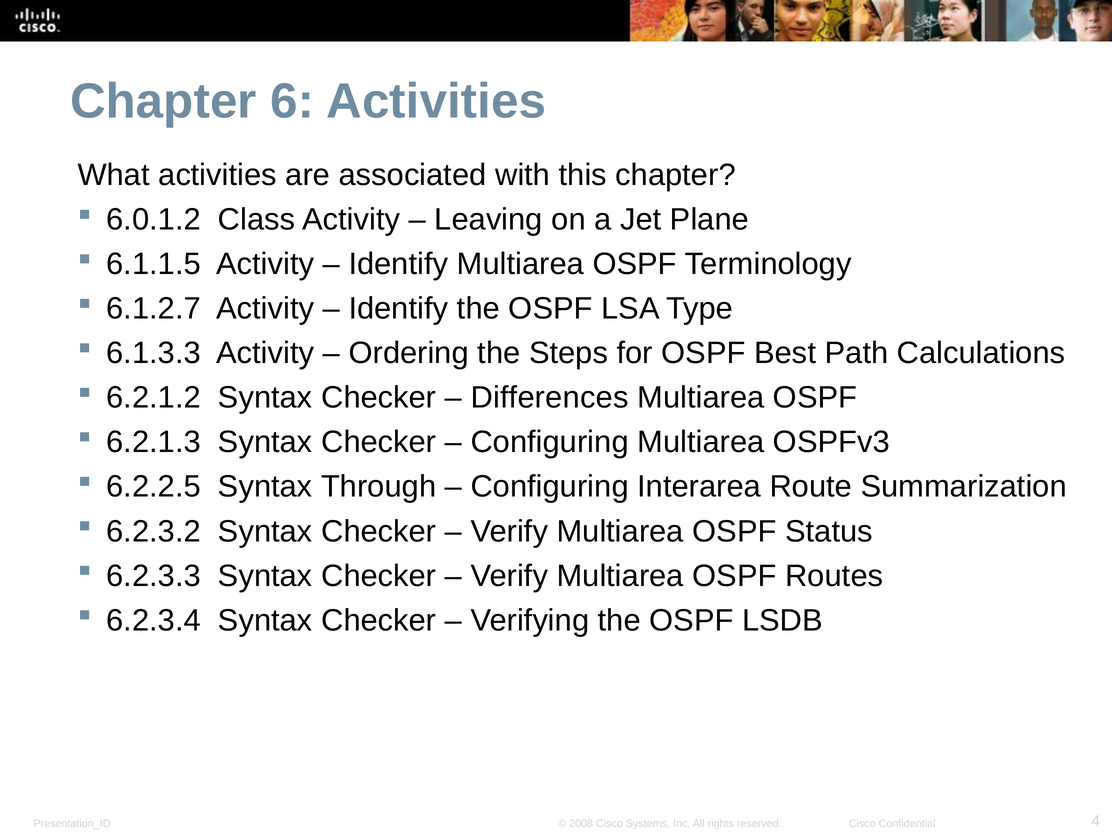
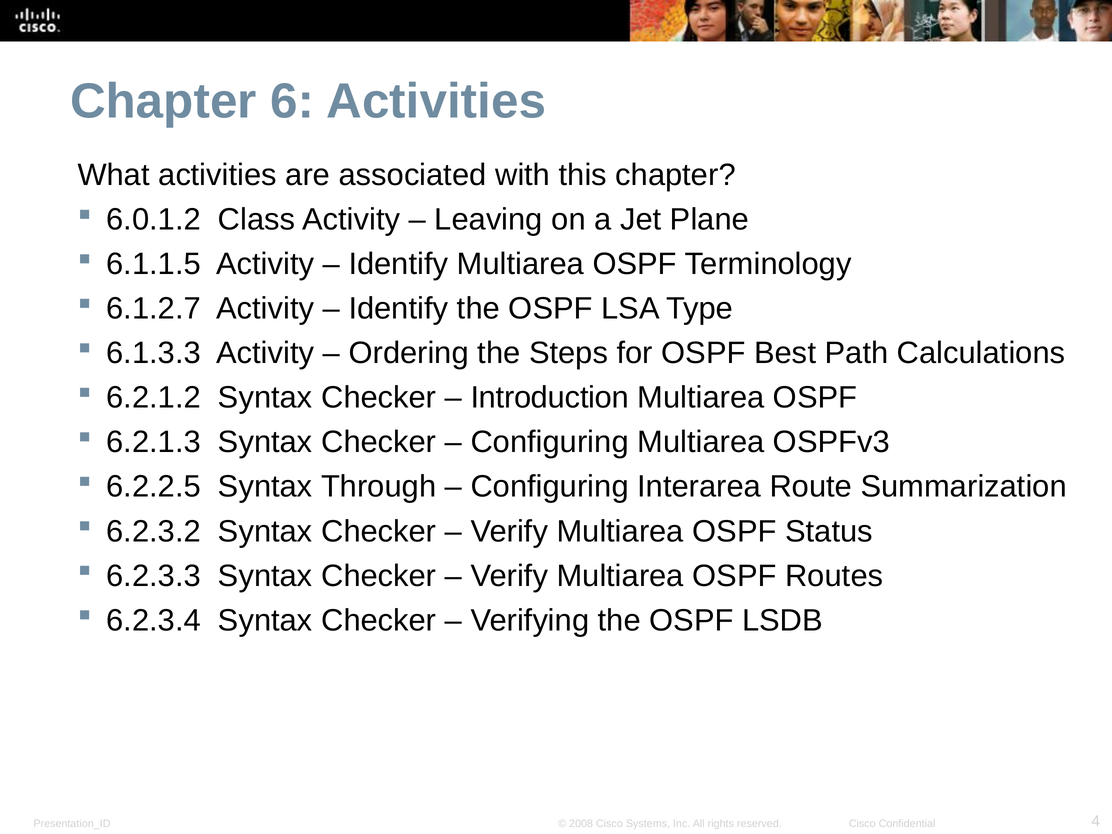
Differences: Differences -> Introduction (550, 398)
